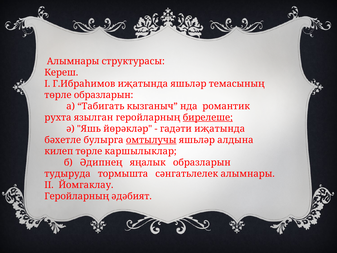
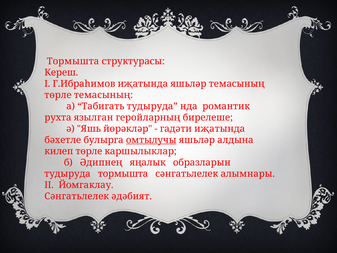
Алымнары: Алымнары -> Тормышта (73, 61)
төрле образларын: образларын -> темасының (103, 95)
Табигать кызганыч: кызганыч -> тудыруда (152, 106)
бирелеше underline: present -> none (208, 117)
Геройларның: Геройларның -> Сәнгатьлелек (77, 196)
